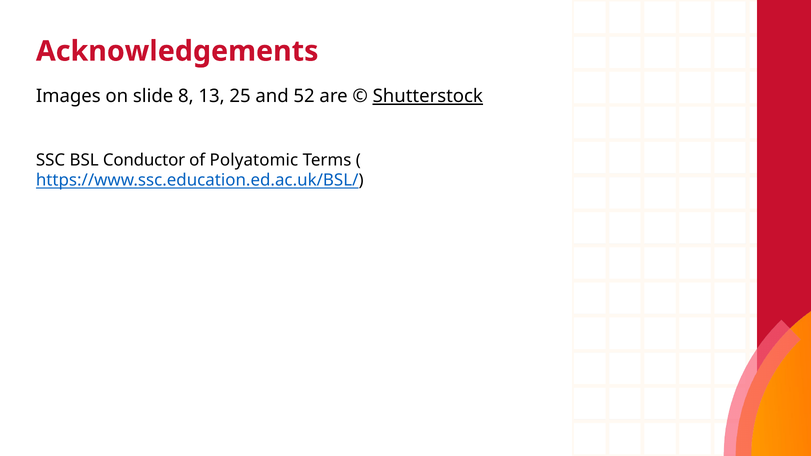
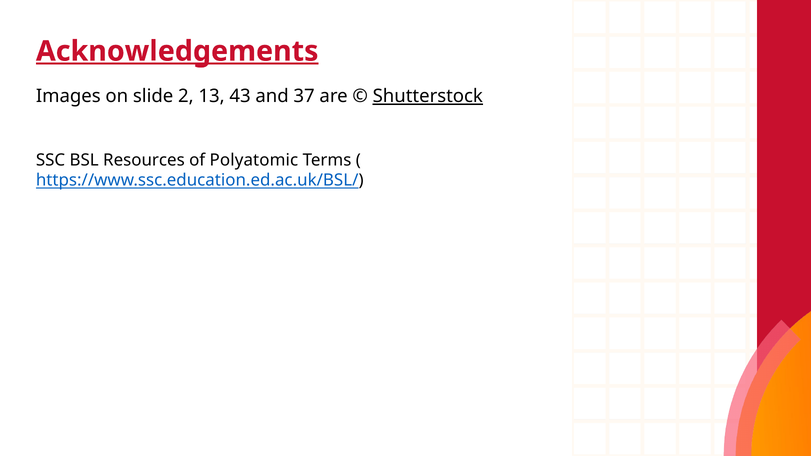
Acknowledgements underline: none -> present (177, 51)
8: 8 -> 2 (186, 96)
25: 25 -> 43 (240, 96)
52: 52 -> 37 (304, 96)
Conductor: Conductor -> Resources (144, 160)
